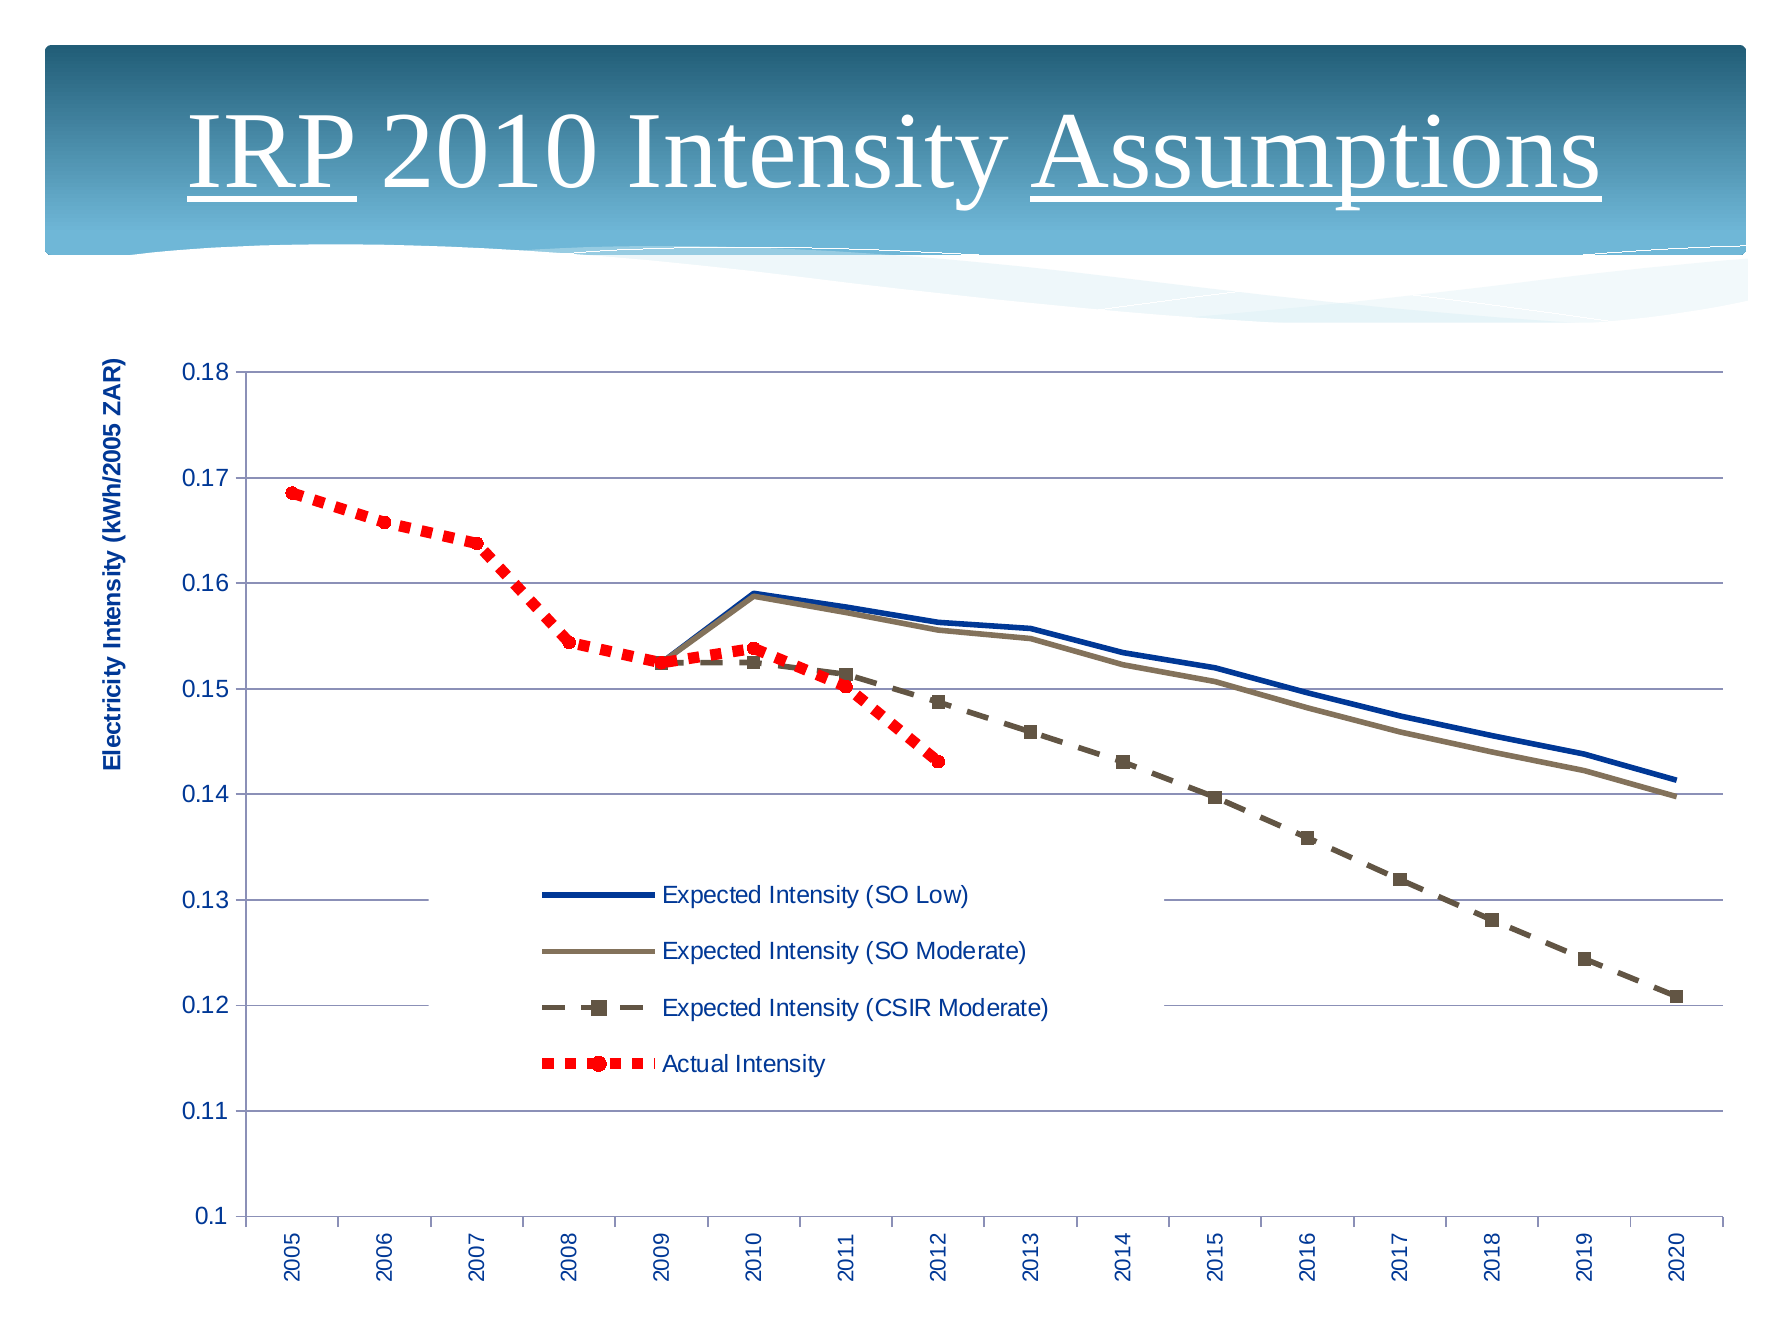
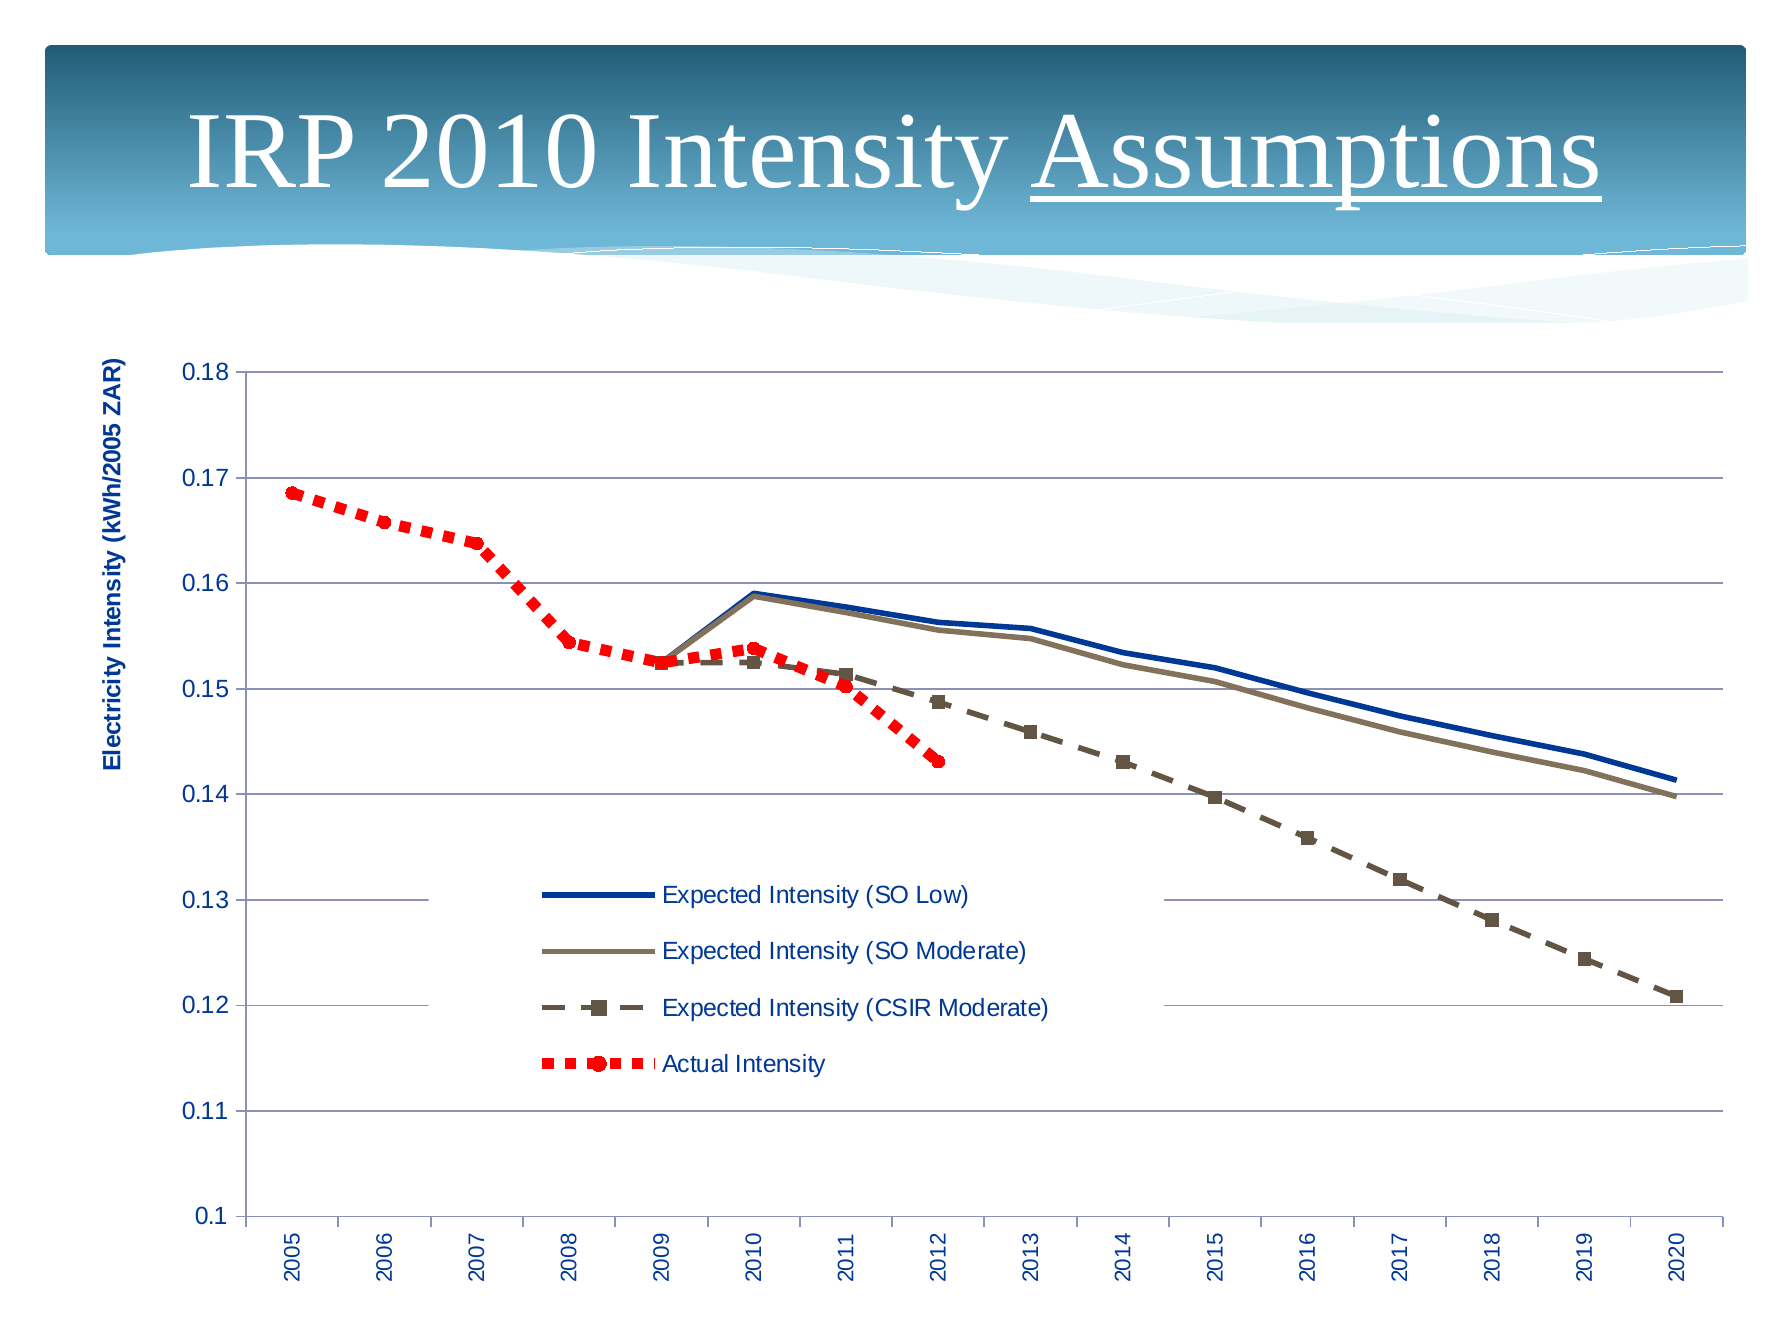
IRP underline: present -> none (272, 152)
